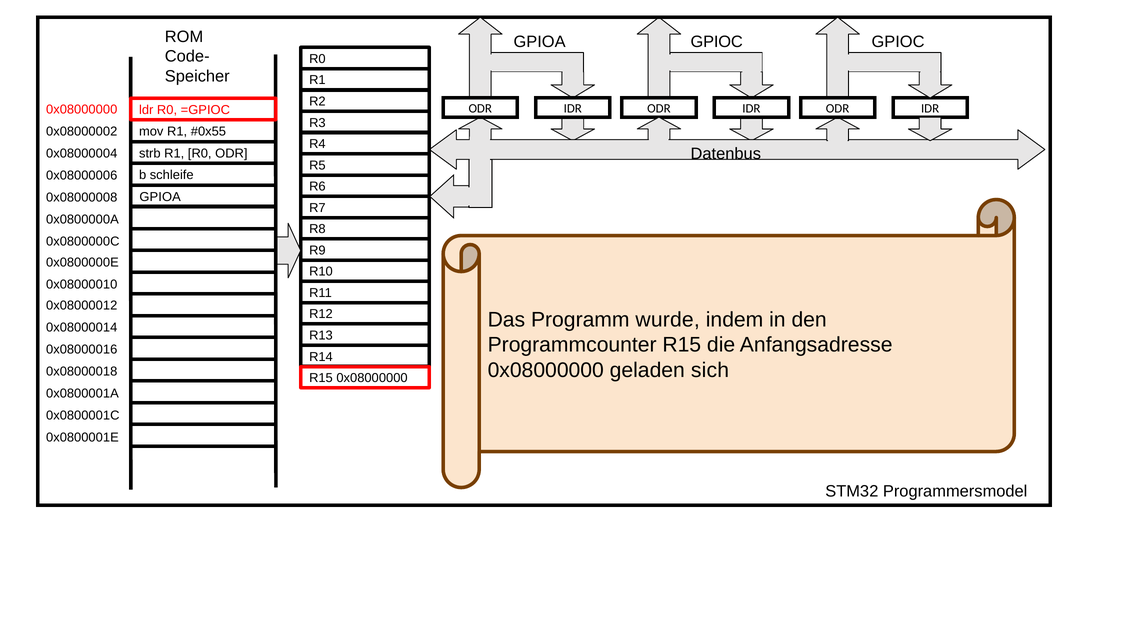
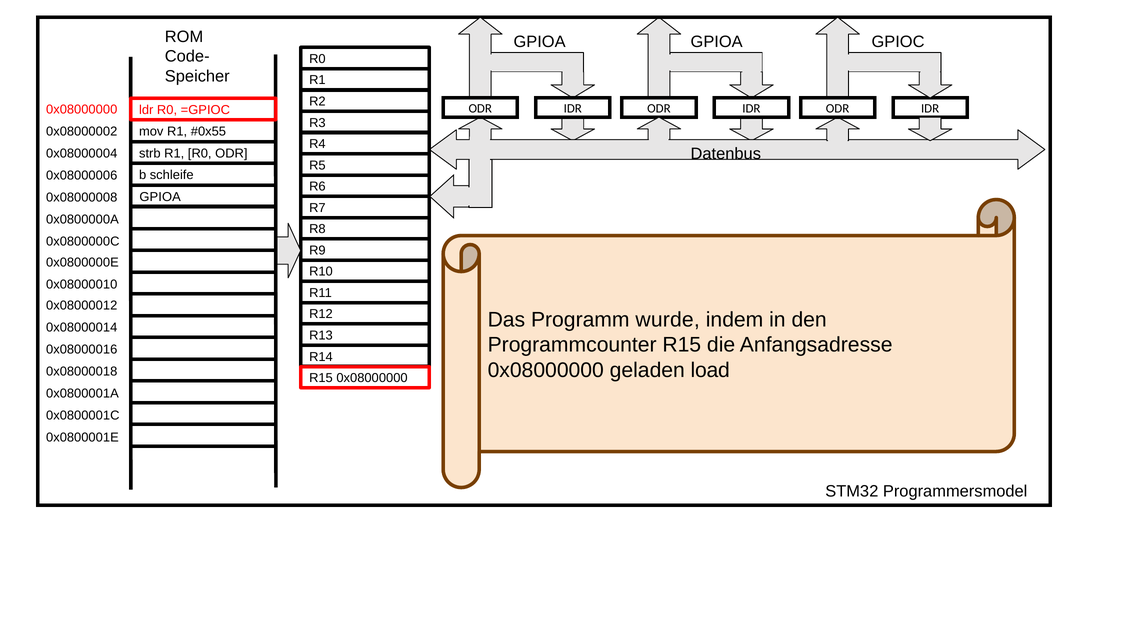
GPIOC: GPIOC -> GPIOA (717, 42)
sich: sich -> load (710, 370)
